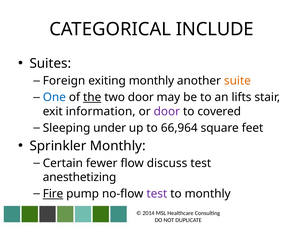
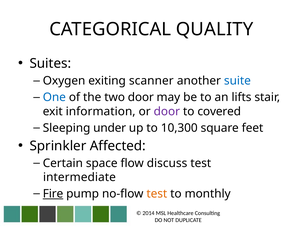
INCLUDE: INCLUDE -> QUALITY (215, 29)
Foreign: Foreign -> Oxygen (64, 81)
exiting monthly: monthly -> scanner (151, 81)
suite colour: orange -> blue (237, 81)
the underline: present -> none (92, 97)
66,964: 66,964 -> 10,300 (179, 128)
Sprinkler Monthly: Monthly -> Affected (118, 146)
fewer: fewer -> space (102, 163)
anesthetizing: anesthetizing -> intermediate (79, 177)
test colour: purple -> orange (157, 194)
